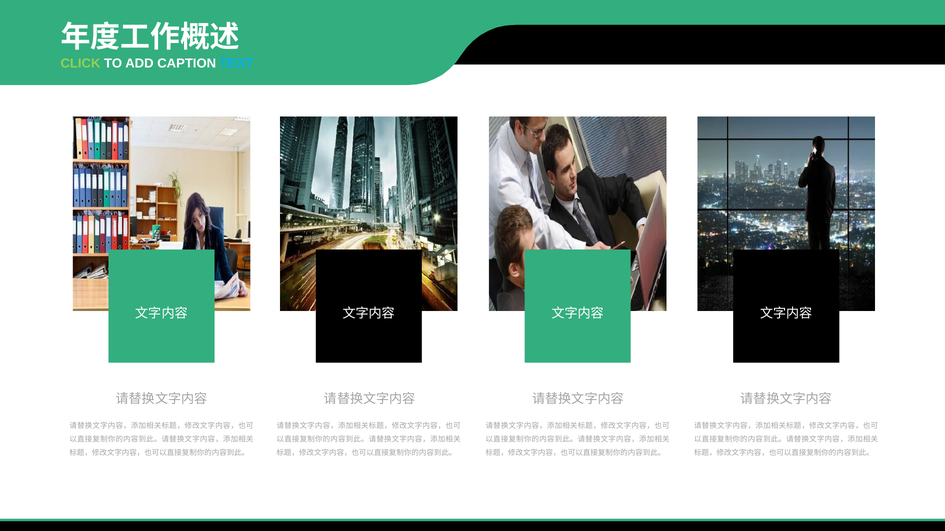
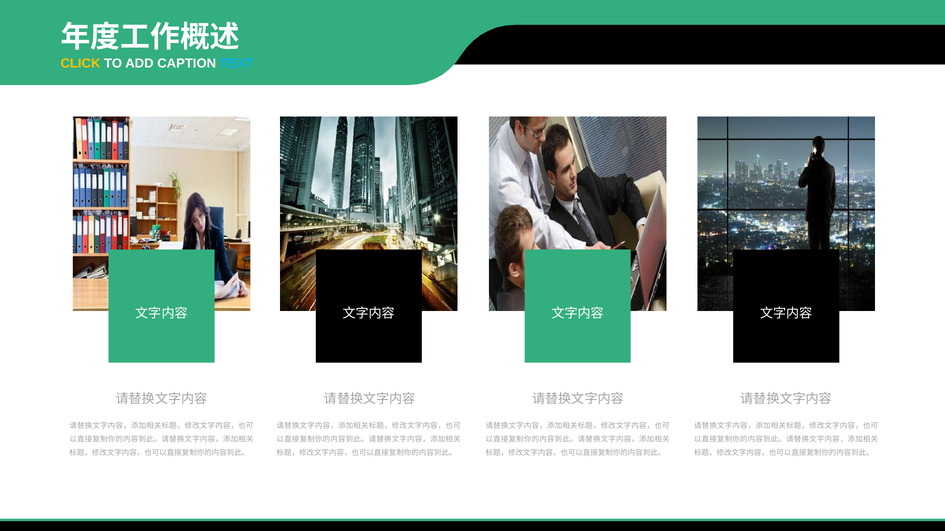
CLICK colour: light green -> yellow (80, 63)
